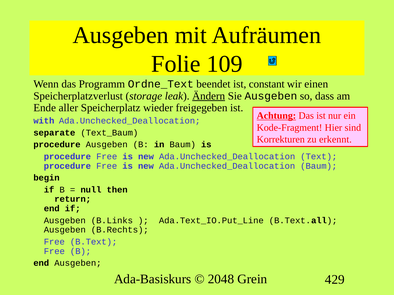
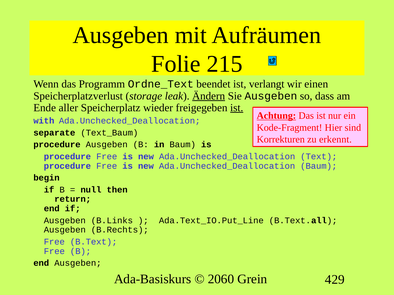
109: 109 -> 215 (225, 64)
constant: constant -> verlangt (267, 84)
ist underline: none -> present (237, 108)
2048: 2048 -> 2060 (221, 280)
